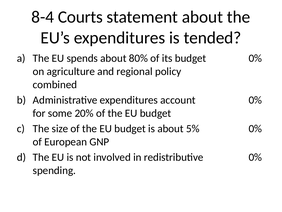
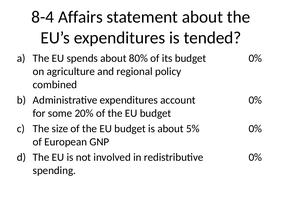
Courts: Courts -> Affairs (80, 17)
